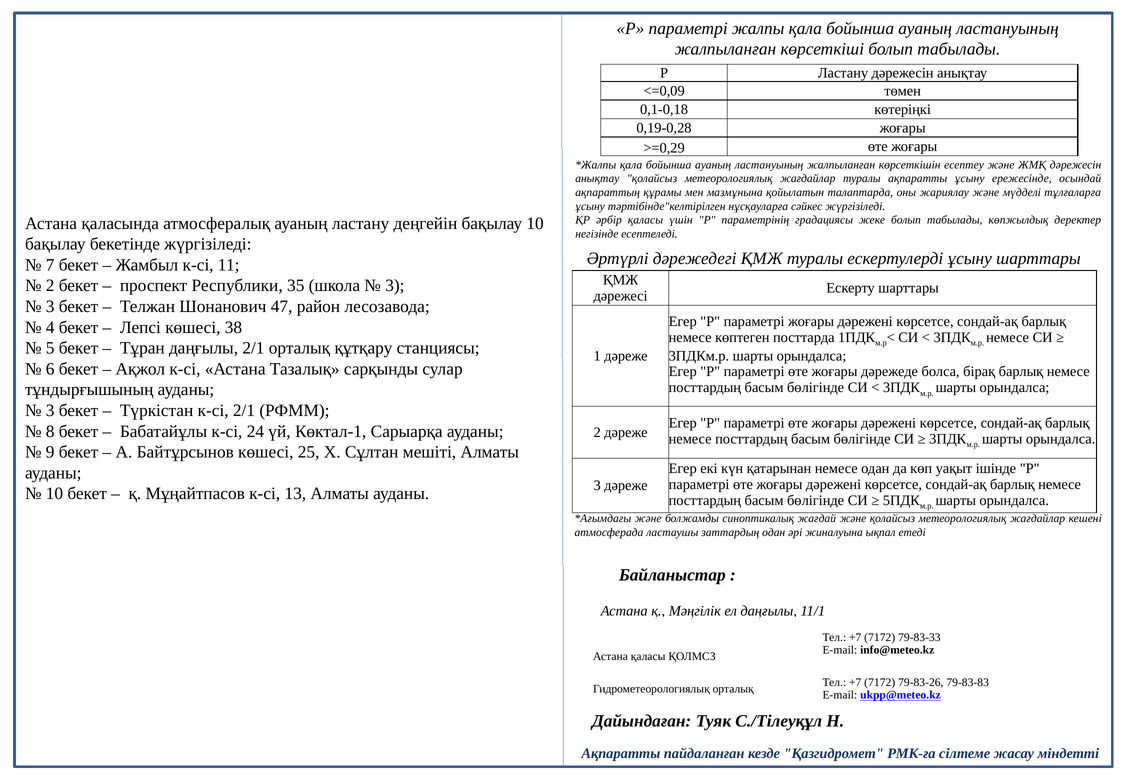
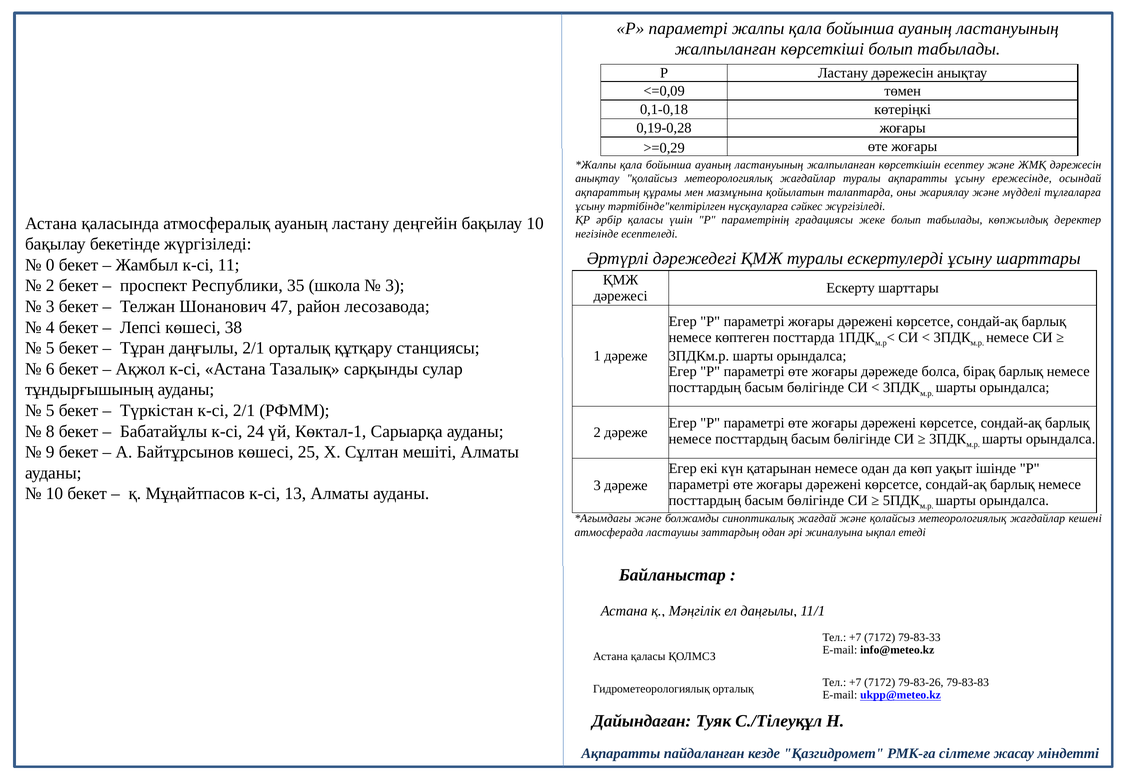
7: 7 -> 0 (50, 265)
3: 3 -> 5 (50, 411)
